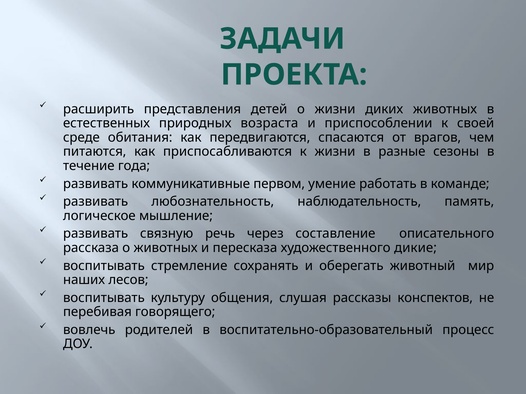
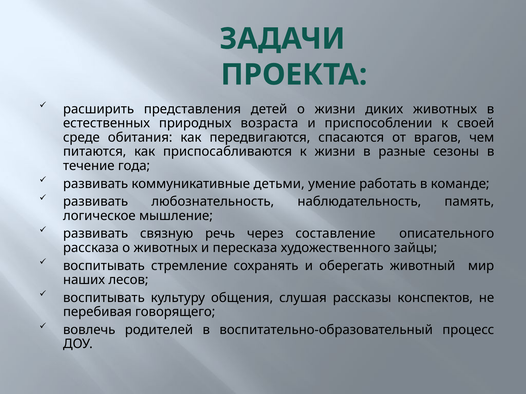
первом: первом -> детьми (279, 184)
дикие: дикие -> зайцы (416, 248)
